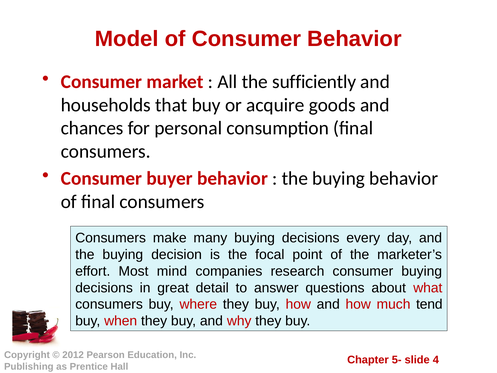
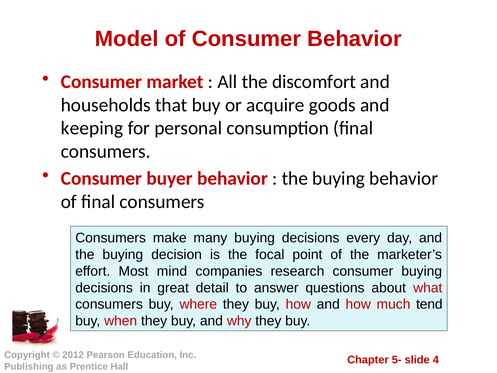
sufficiently: sufficiently -> discomfort (314, 82)
chances: chances -> keeping (92, 128)
